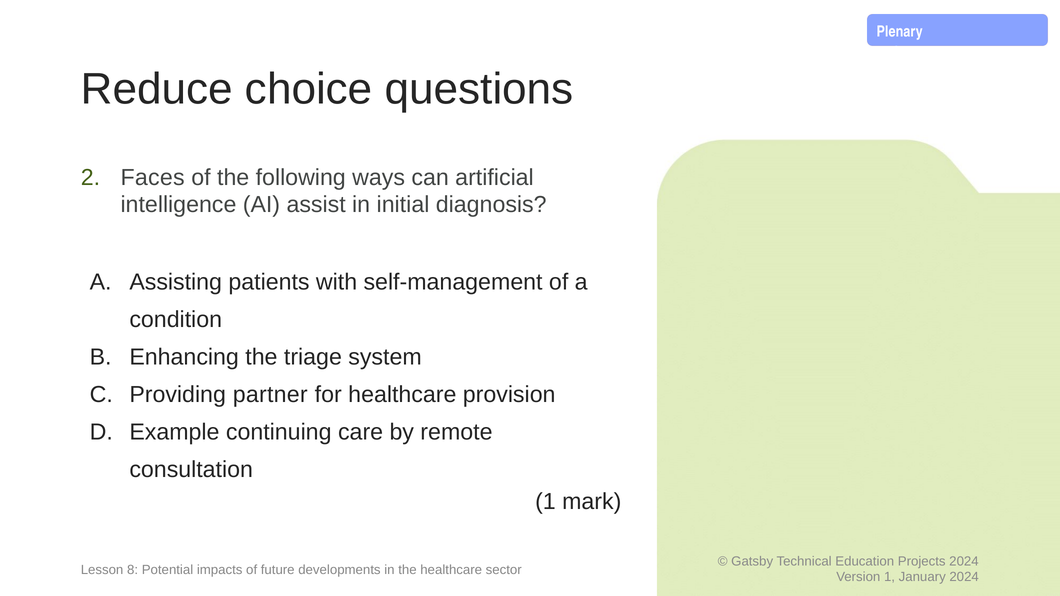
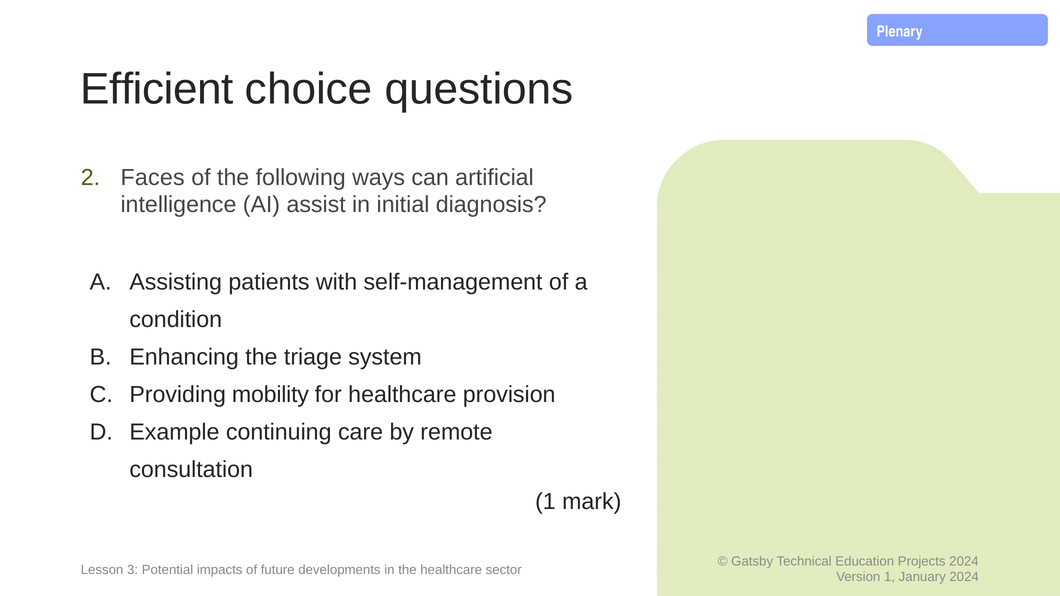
Reduce: Reduce -> Efficient (157, 89)
partner: partner -> mobility (270, 395)
8: 8 -> 3 (133, 570)
